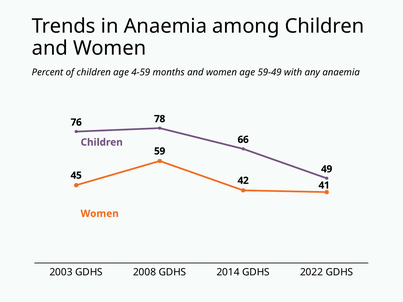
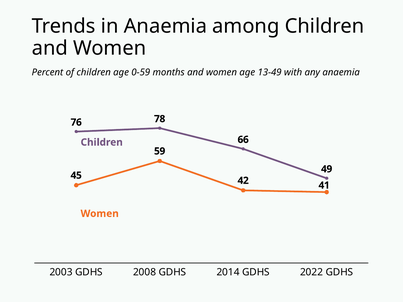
4-59: 4-59 -> 0-59 (141, 72)
59-49: 59-49 -> 13-49 (270, 72)
